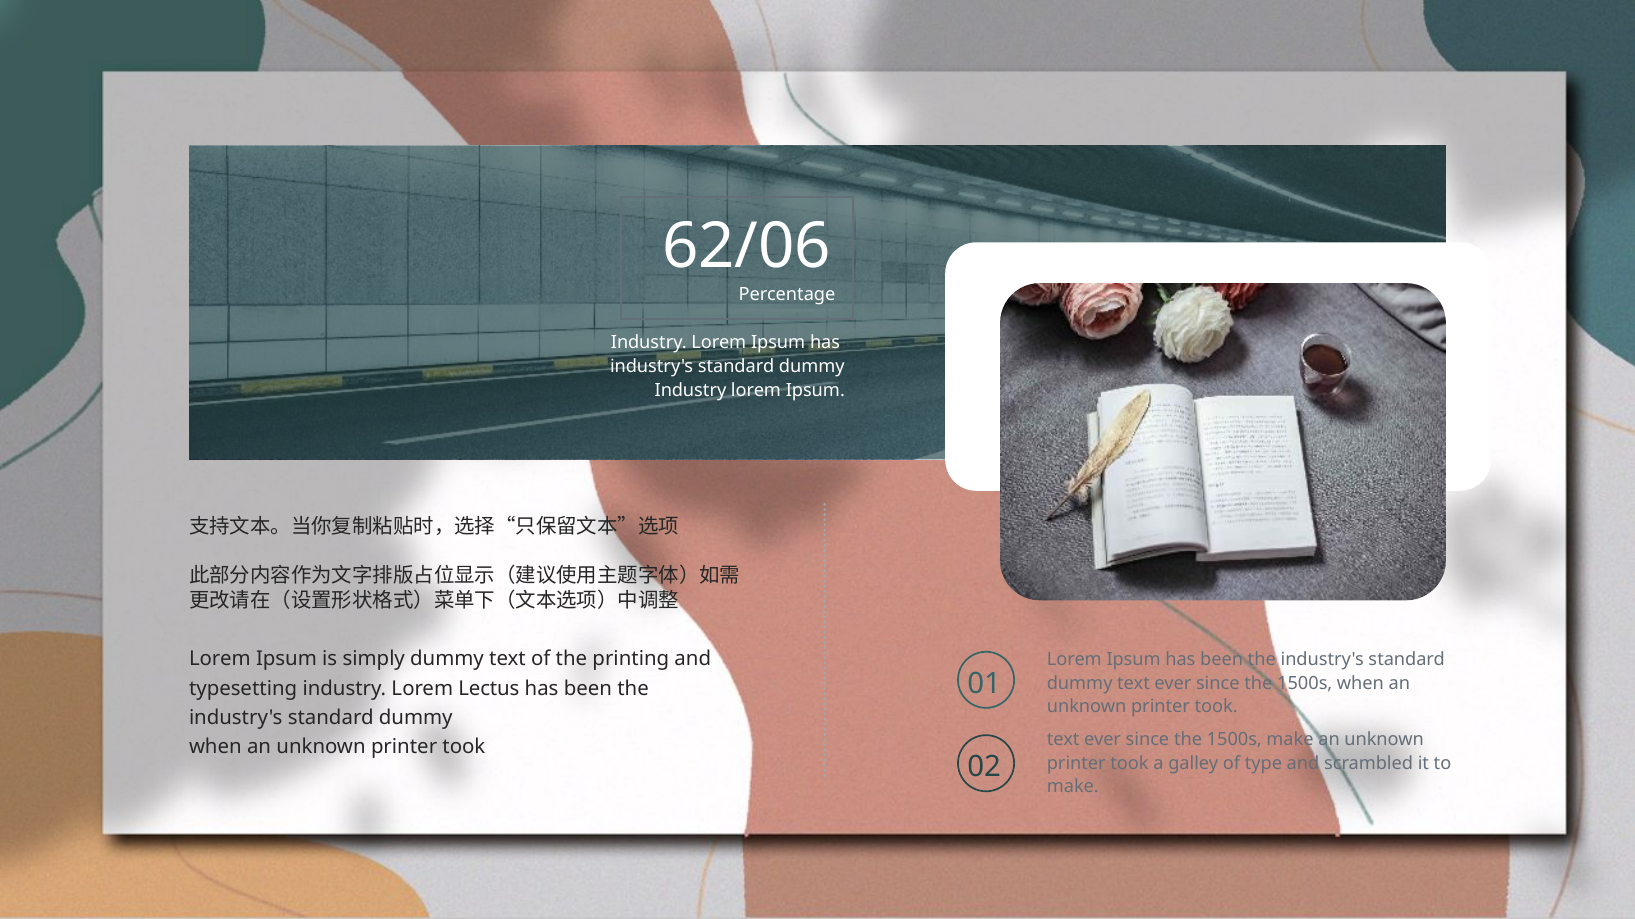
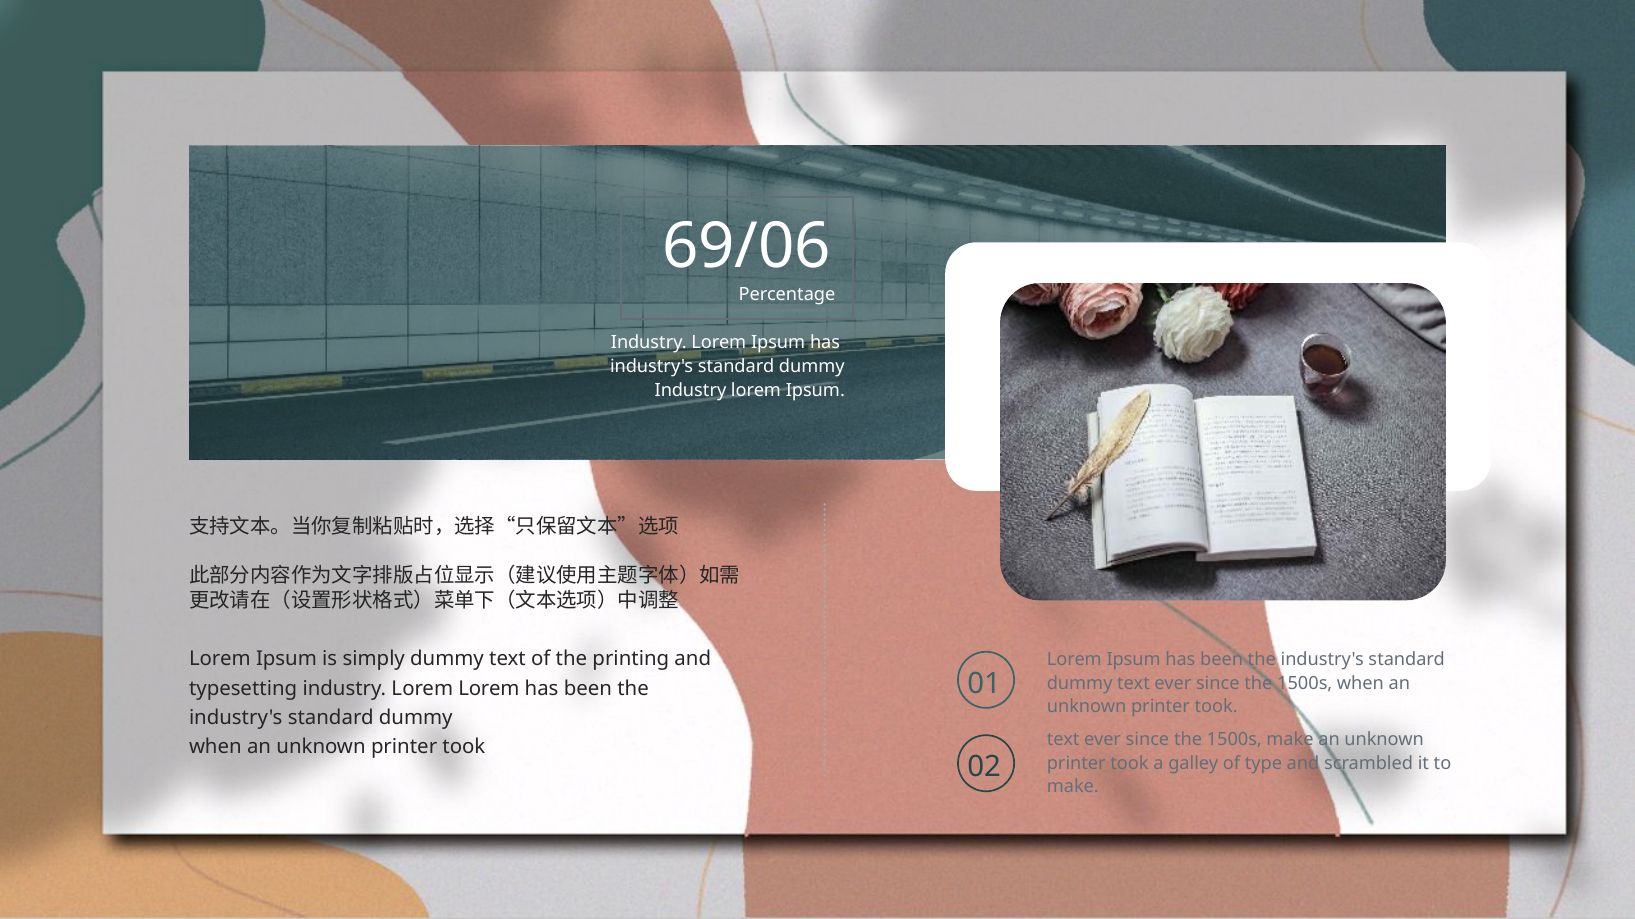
62/06: 62/06 -> 69/06 (747, 247)
Lorem Lectus: Lectus -> Lorem (489, 689)
